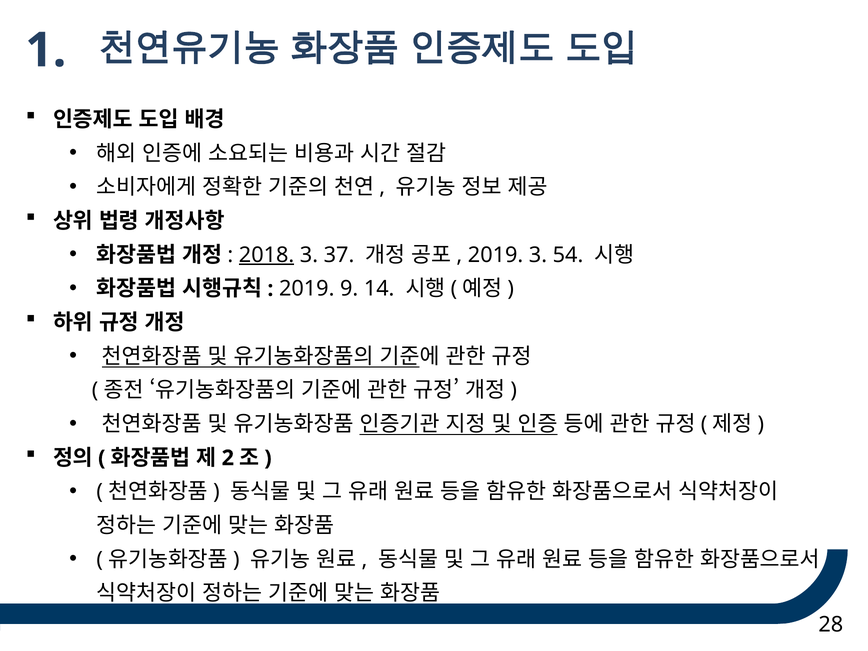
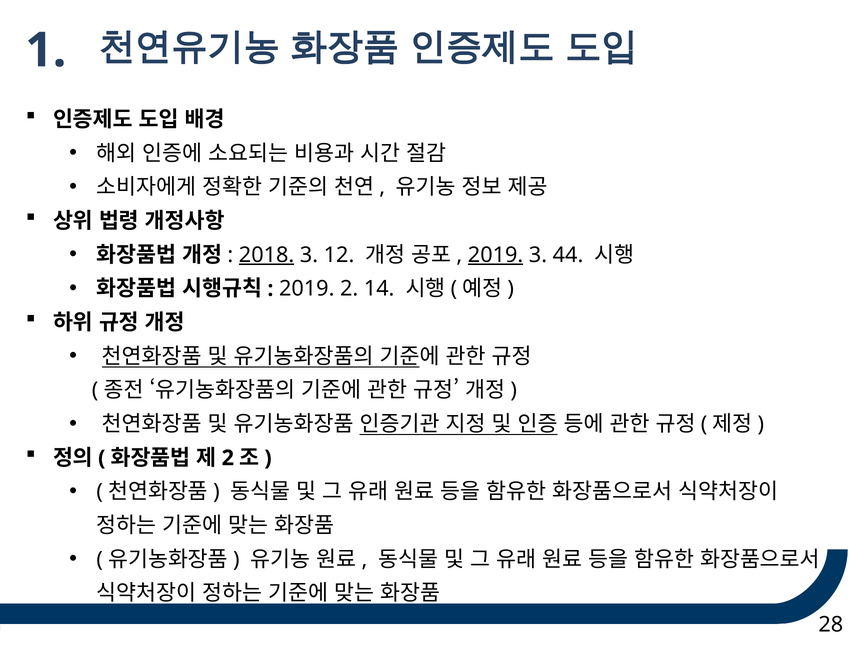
37: 37 -> 12 (339, 255)
2019 underline: none -> present (496, 255)
54: 54 -> 44 (568, 255)
2019 9: 9 -> 2 (349, 289)
